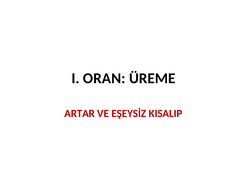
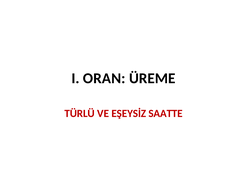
ARTAR: ARTAR -> TÜRLÜ (80, 114)
KISALIP: KISALIP -> SAATTE (166, 114)
